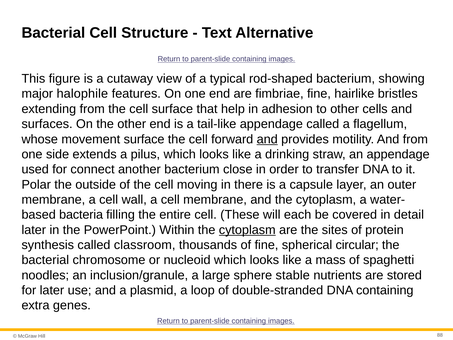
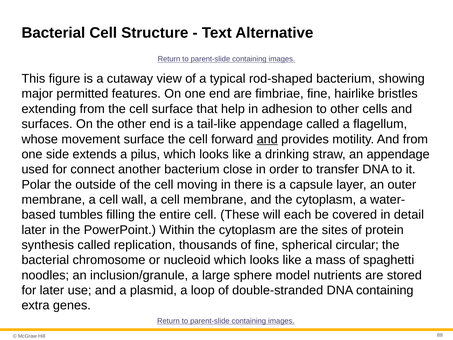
halophile: halophile -> permitted (82, 94)
bacteria: bacteria -> tumbles (81, 215)
cytoplasm underline: present -> none (247, 230)
classroom: classroom -> replication (145, 245)
stable: stable -> model (293, 275)
